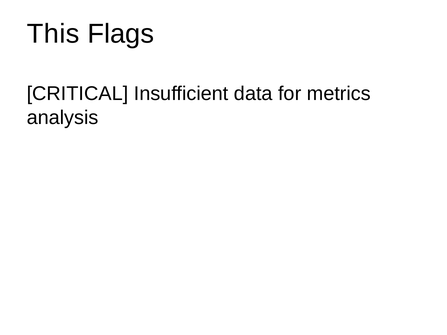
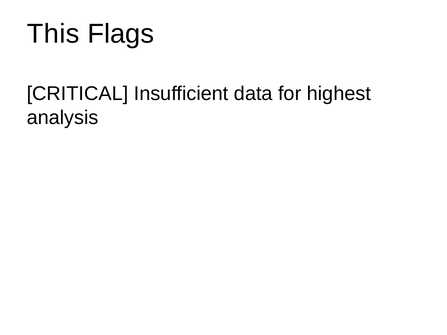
metrics: metrics -> highest (339, 94)
